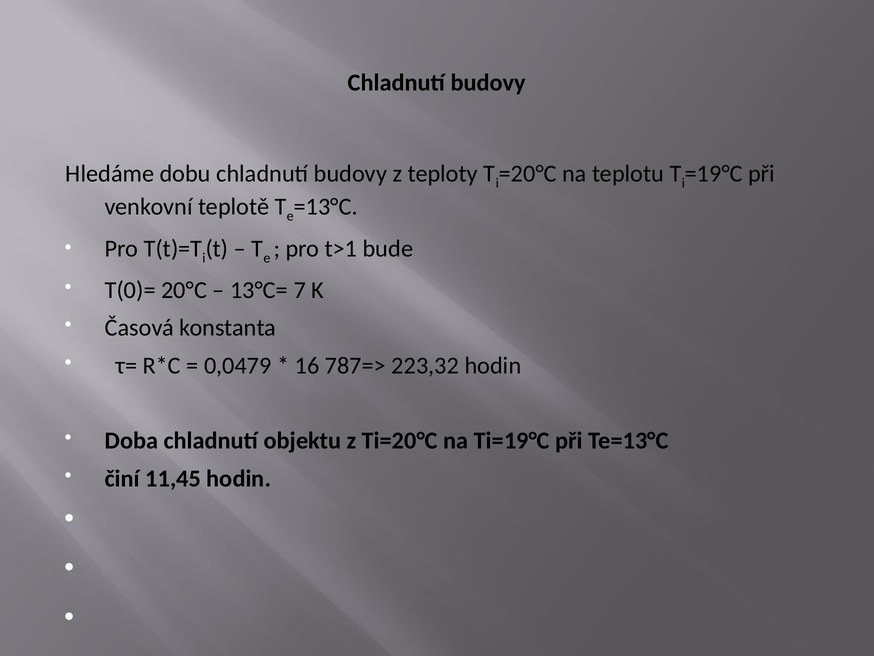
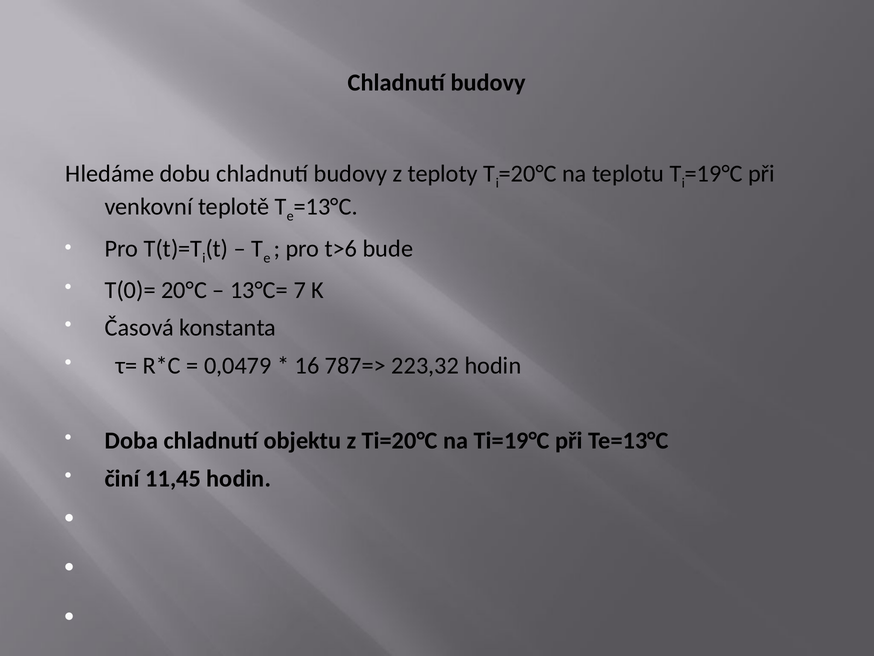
t>1: t>1 -> t>6 (341, 248)
